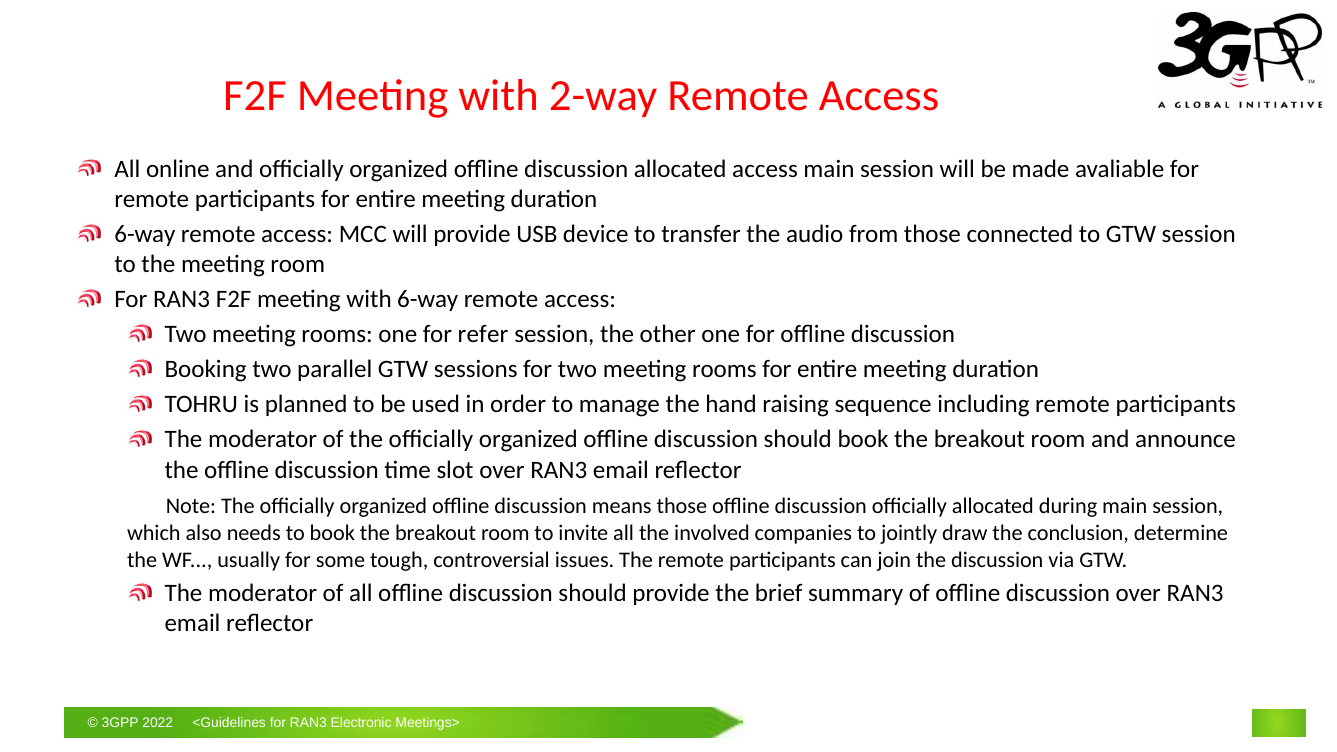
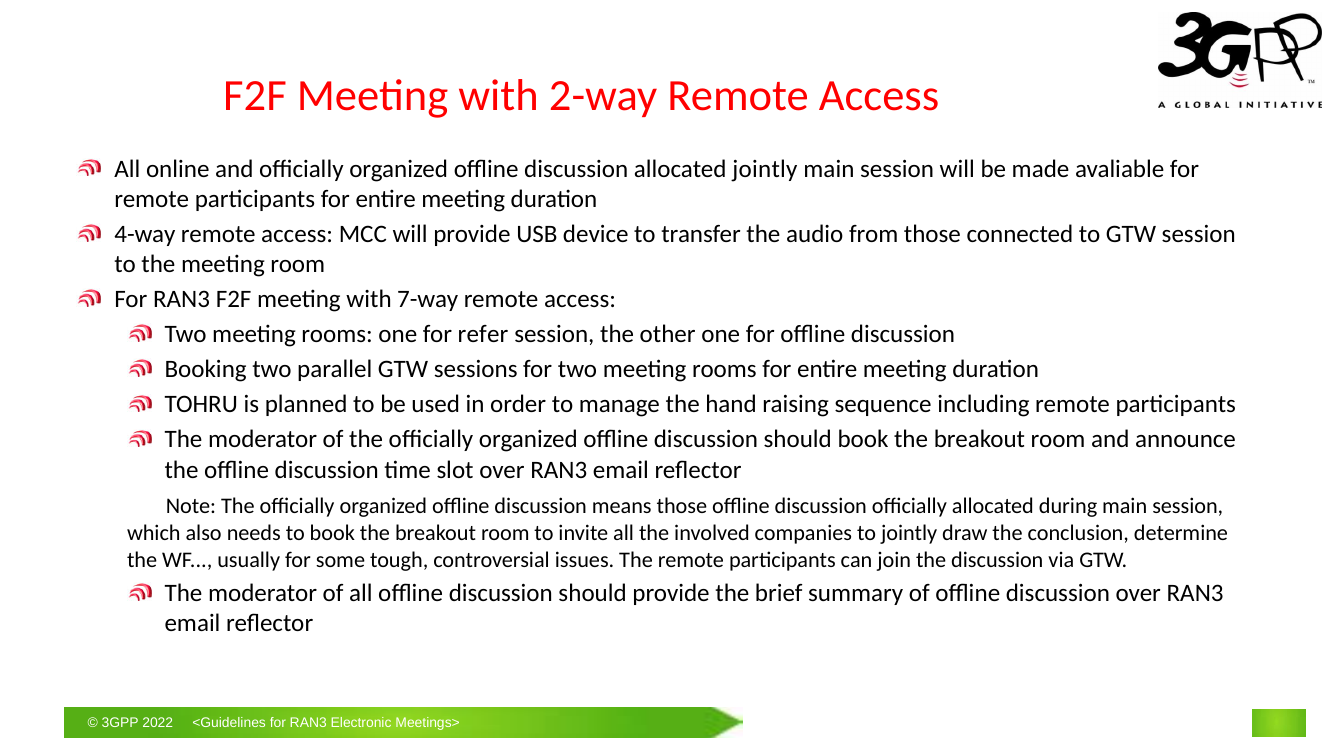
allocated access: access -> jointly (765, 169)
6-way: 6-way -> 4-way (145, 234)
with 6-way: 6-way -> 7-way (428, 299)
